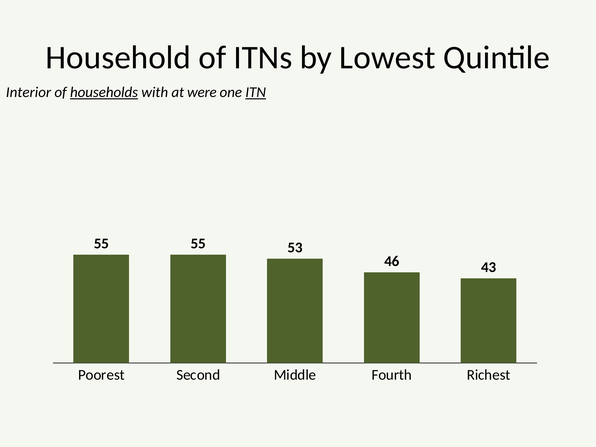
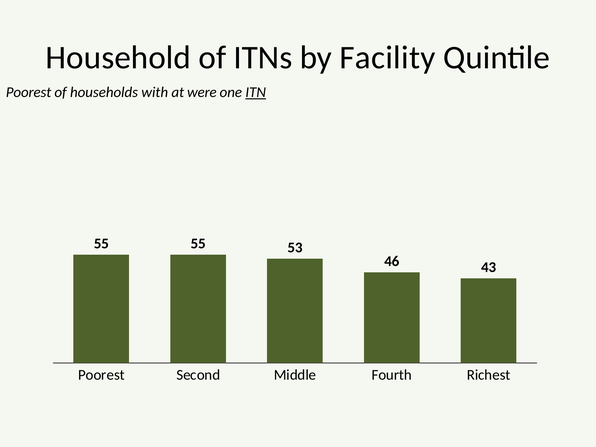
Lowest: Lowest -> Facility (387, 57)
Interior: Interior -> Poorest (29, 92)
households underline: present -> none (104, 92)
